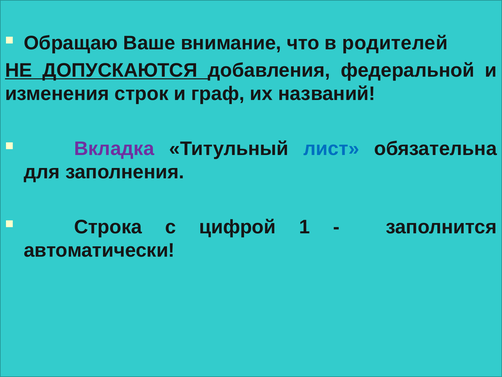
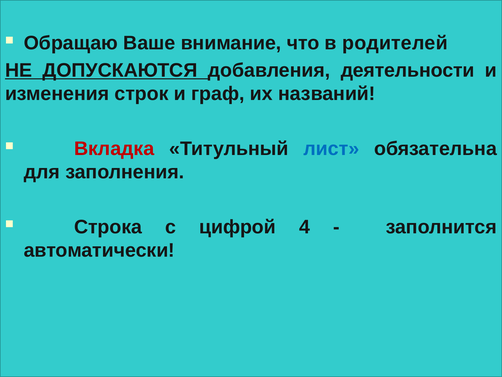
федеральной: федеральной -> деятельности (408, 70)
Вкладка colour: purple -> red (114, 148)
1: 1 -> 4 (304, 227)
